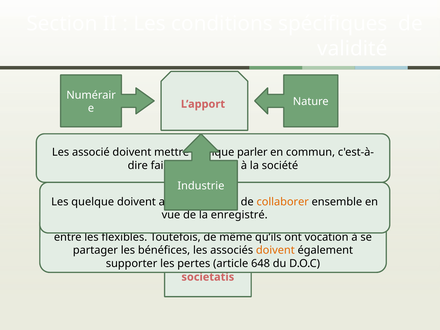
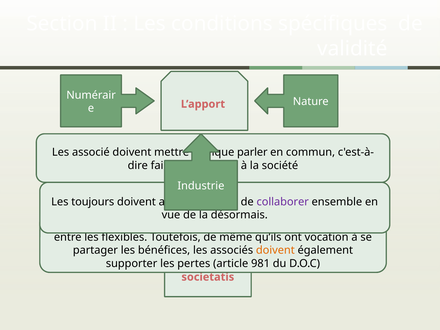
Les quelque: quelque -> toujours (93, 202)
collaborer colour: orange -> purple (283, 202)
enregistré: enregistré -> désormais (239, 215)
648: 648 -> 981 (261, 263)
